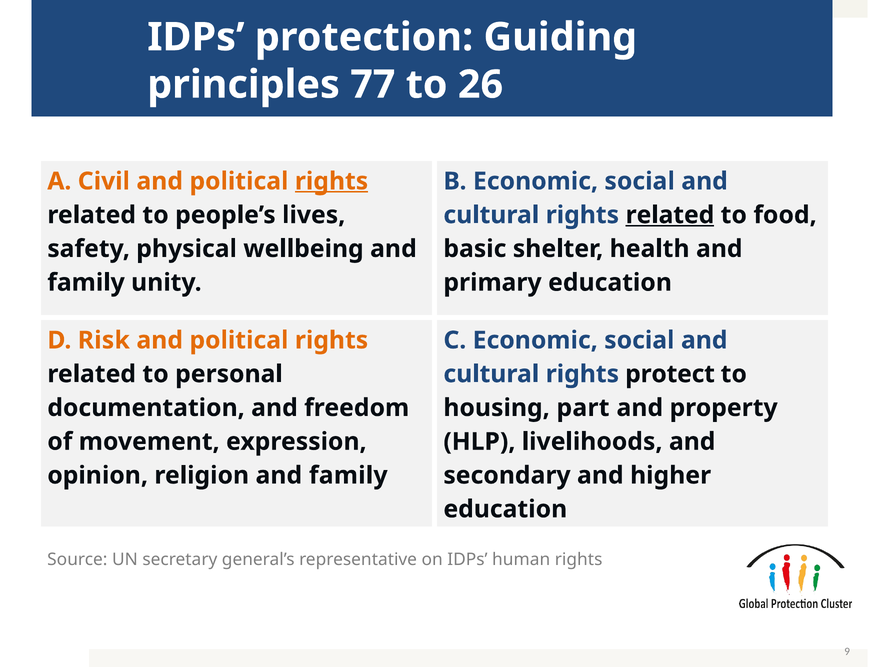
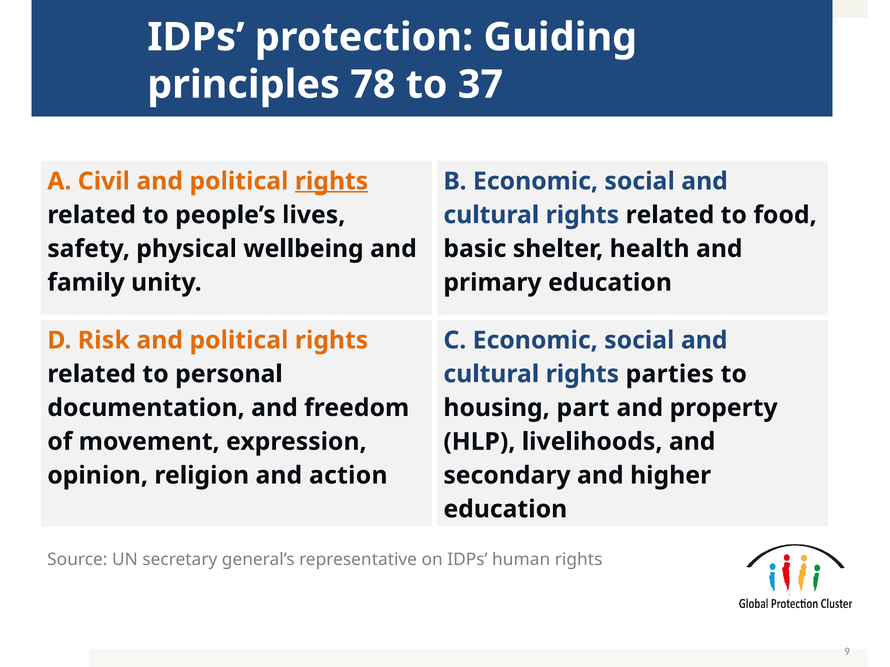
77: 77 -> 78 (373, 85)
26: 26 -> 37 (480, 85)
related underline: present -> none (670, 215)
protect: protect -> parties (670, 374)
religion and family: family -> action (348, 476)
